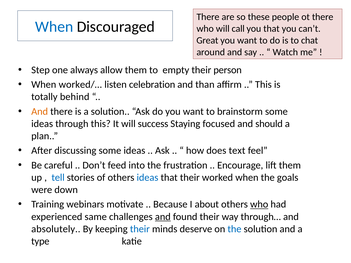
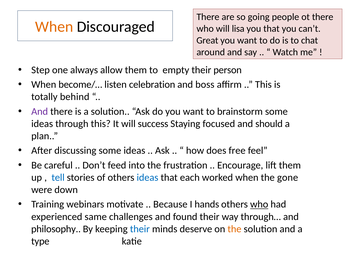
these: these -> going (259, 17)
When colour: blue -> orange (54, 27)
call: call -> lisa (238, 29)
worked/…: worked/… -> become/… (80, 85)
than: than -> boss (205, 85)
And colour: orange -> purple (40, 112)
text: text -> free (237, 151)
that their: their -> each (190, 178)
goals: goals -> gone (288, 178)
about: about -> hands (207, 205)
and underline: present -> none (163, 217)
absolutely: absolutely -> philosophy (56, 229)
the colour: blue -> orange (234, 229)
